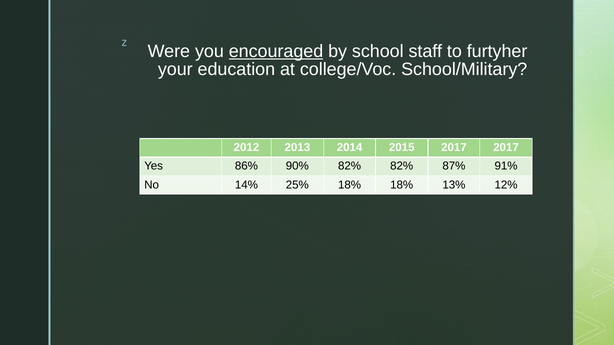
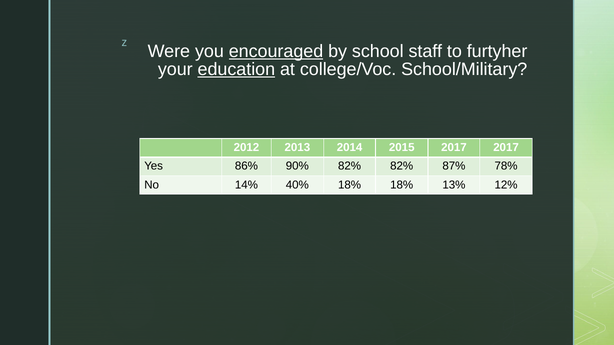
education underline: none -> present (236, 69)
91%: 91% -> 78% (506, 166)
25%: 25% -> 40% (297, 185)
